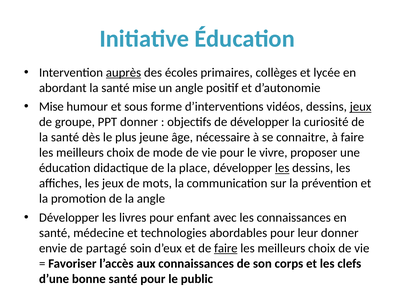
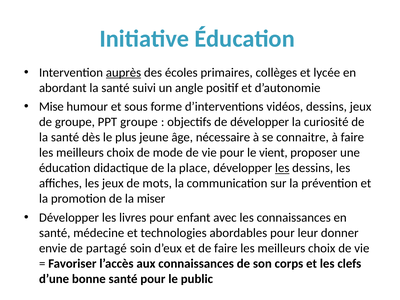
santé mise: mise -> suivi (144, 88)
jeux underline: present -> none (361, 107)
PPT donner: donner -> groupe (139, 122)
vivre: vivre -> vient (273, 153)
la angle: angle -> miser (151, 199)
faire underline: present -> none (226, 248)
